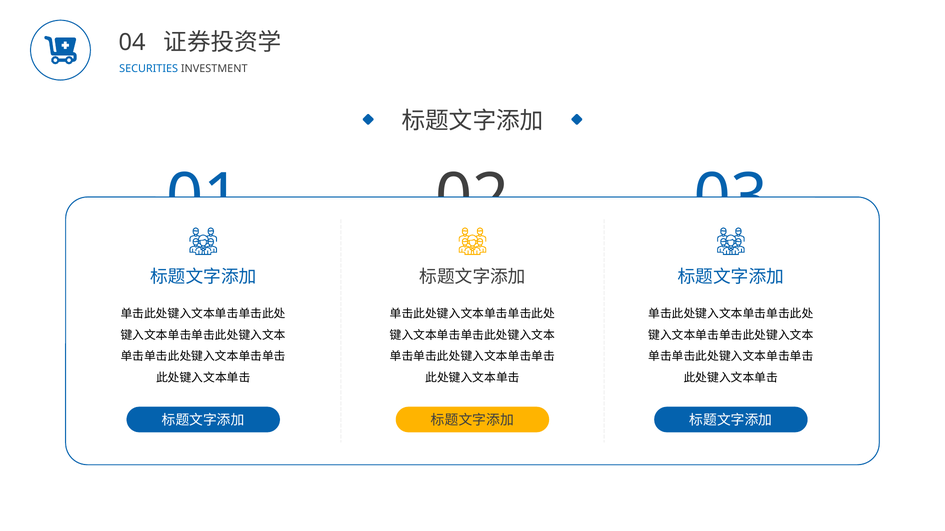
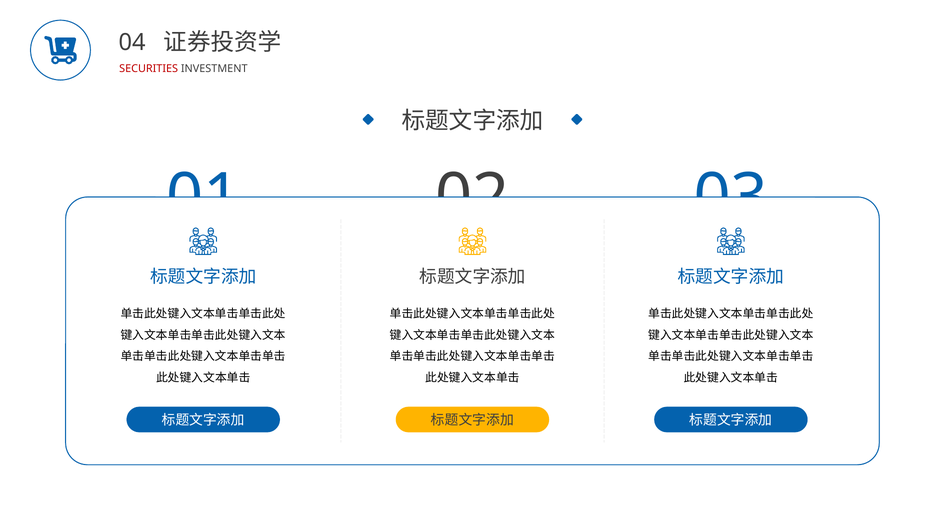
SECURITIES colour: blue -> red (149, 69)
